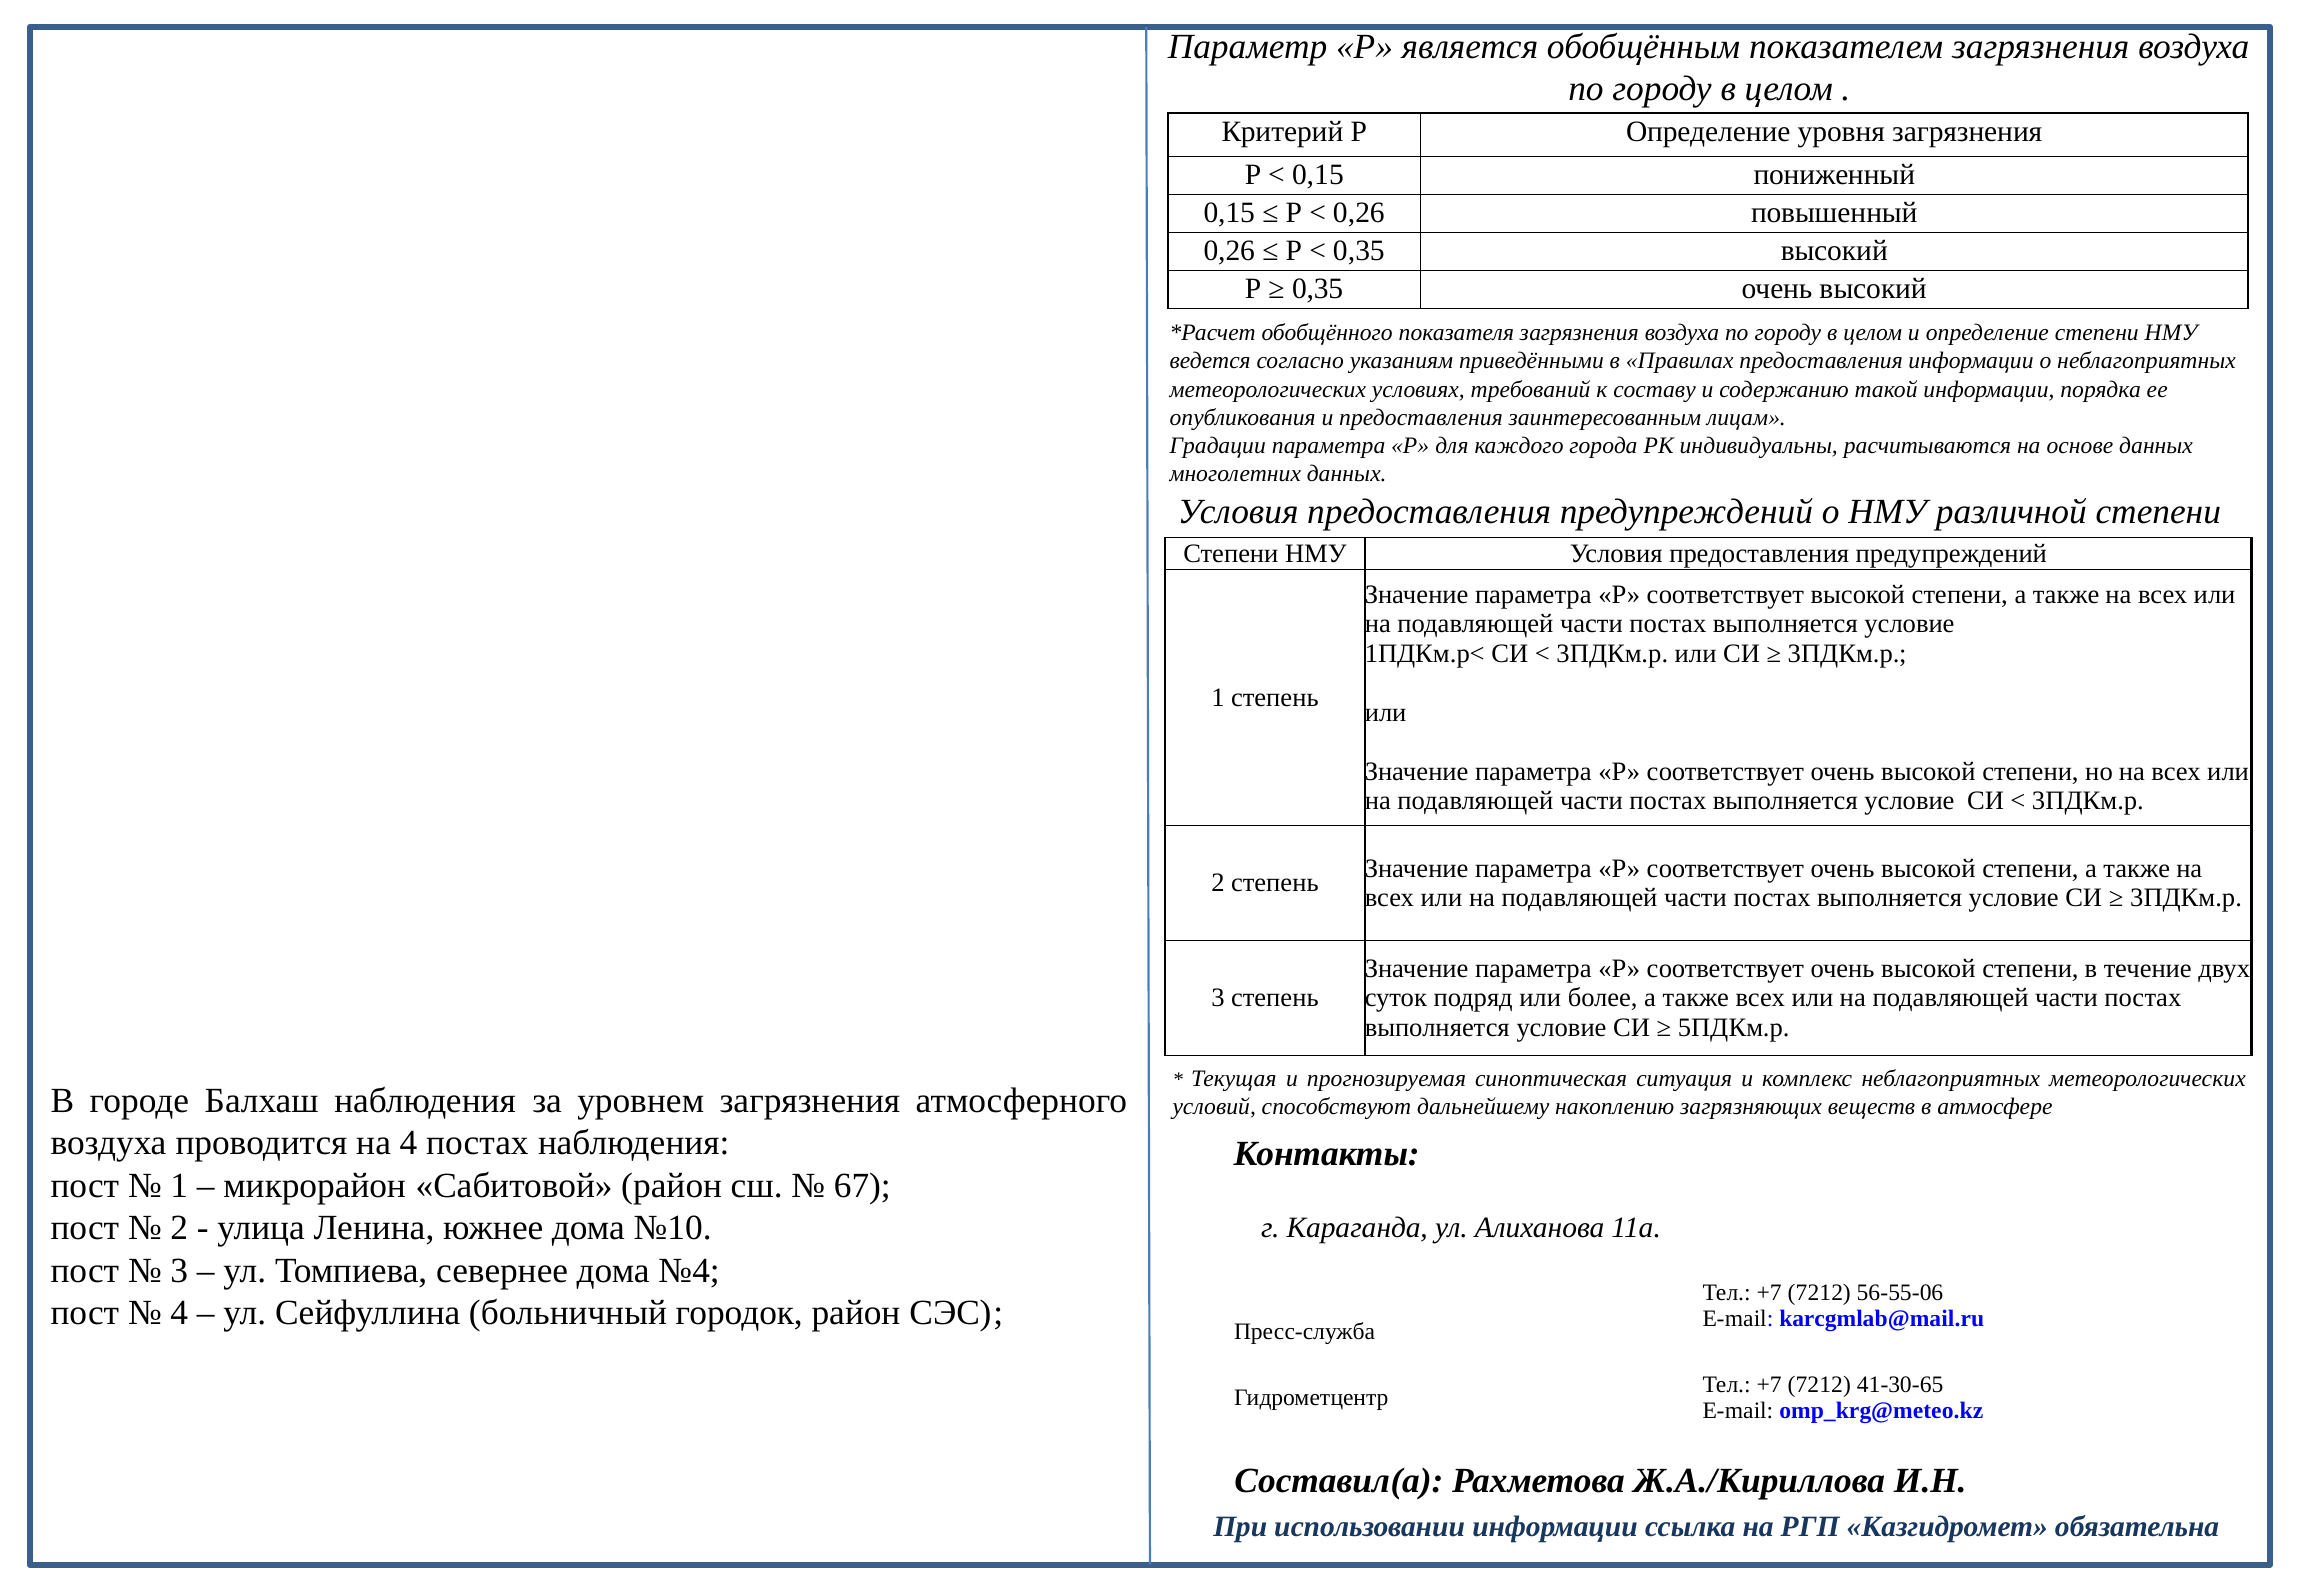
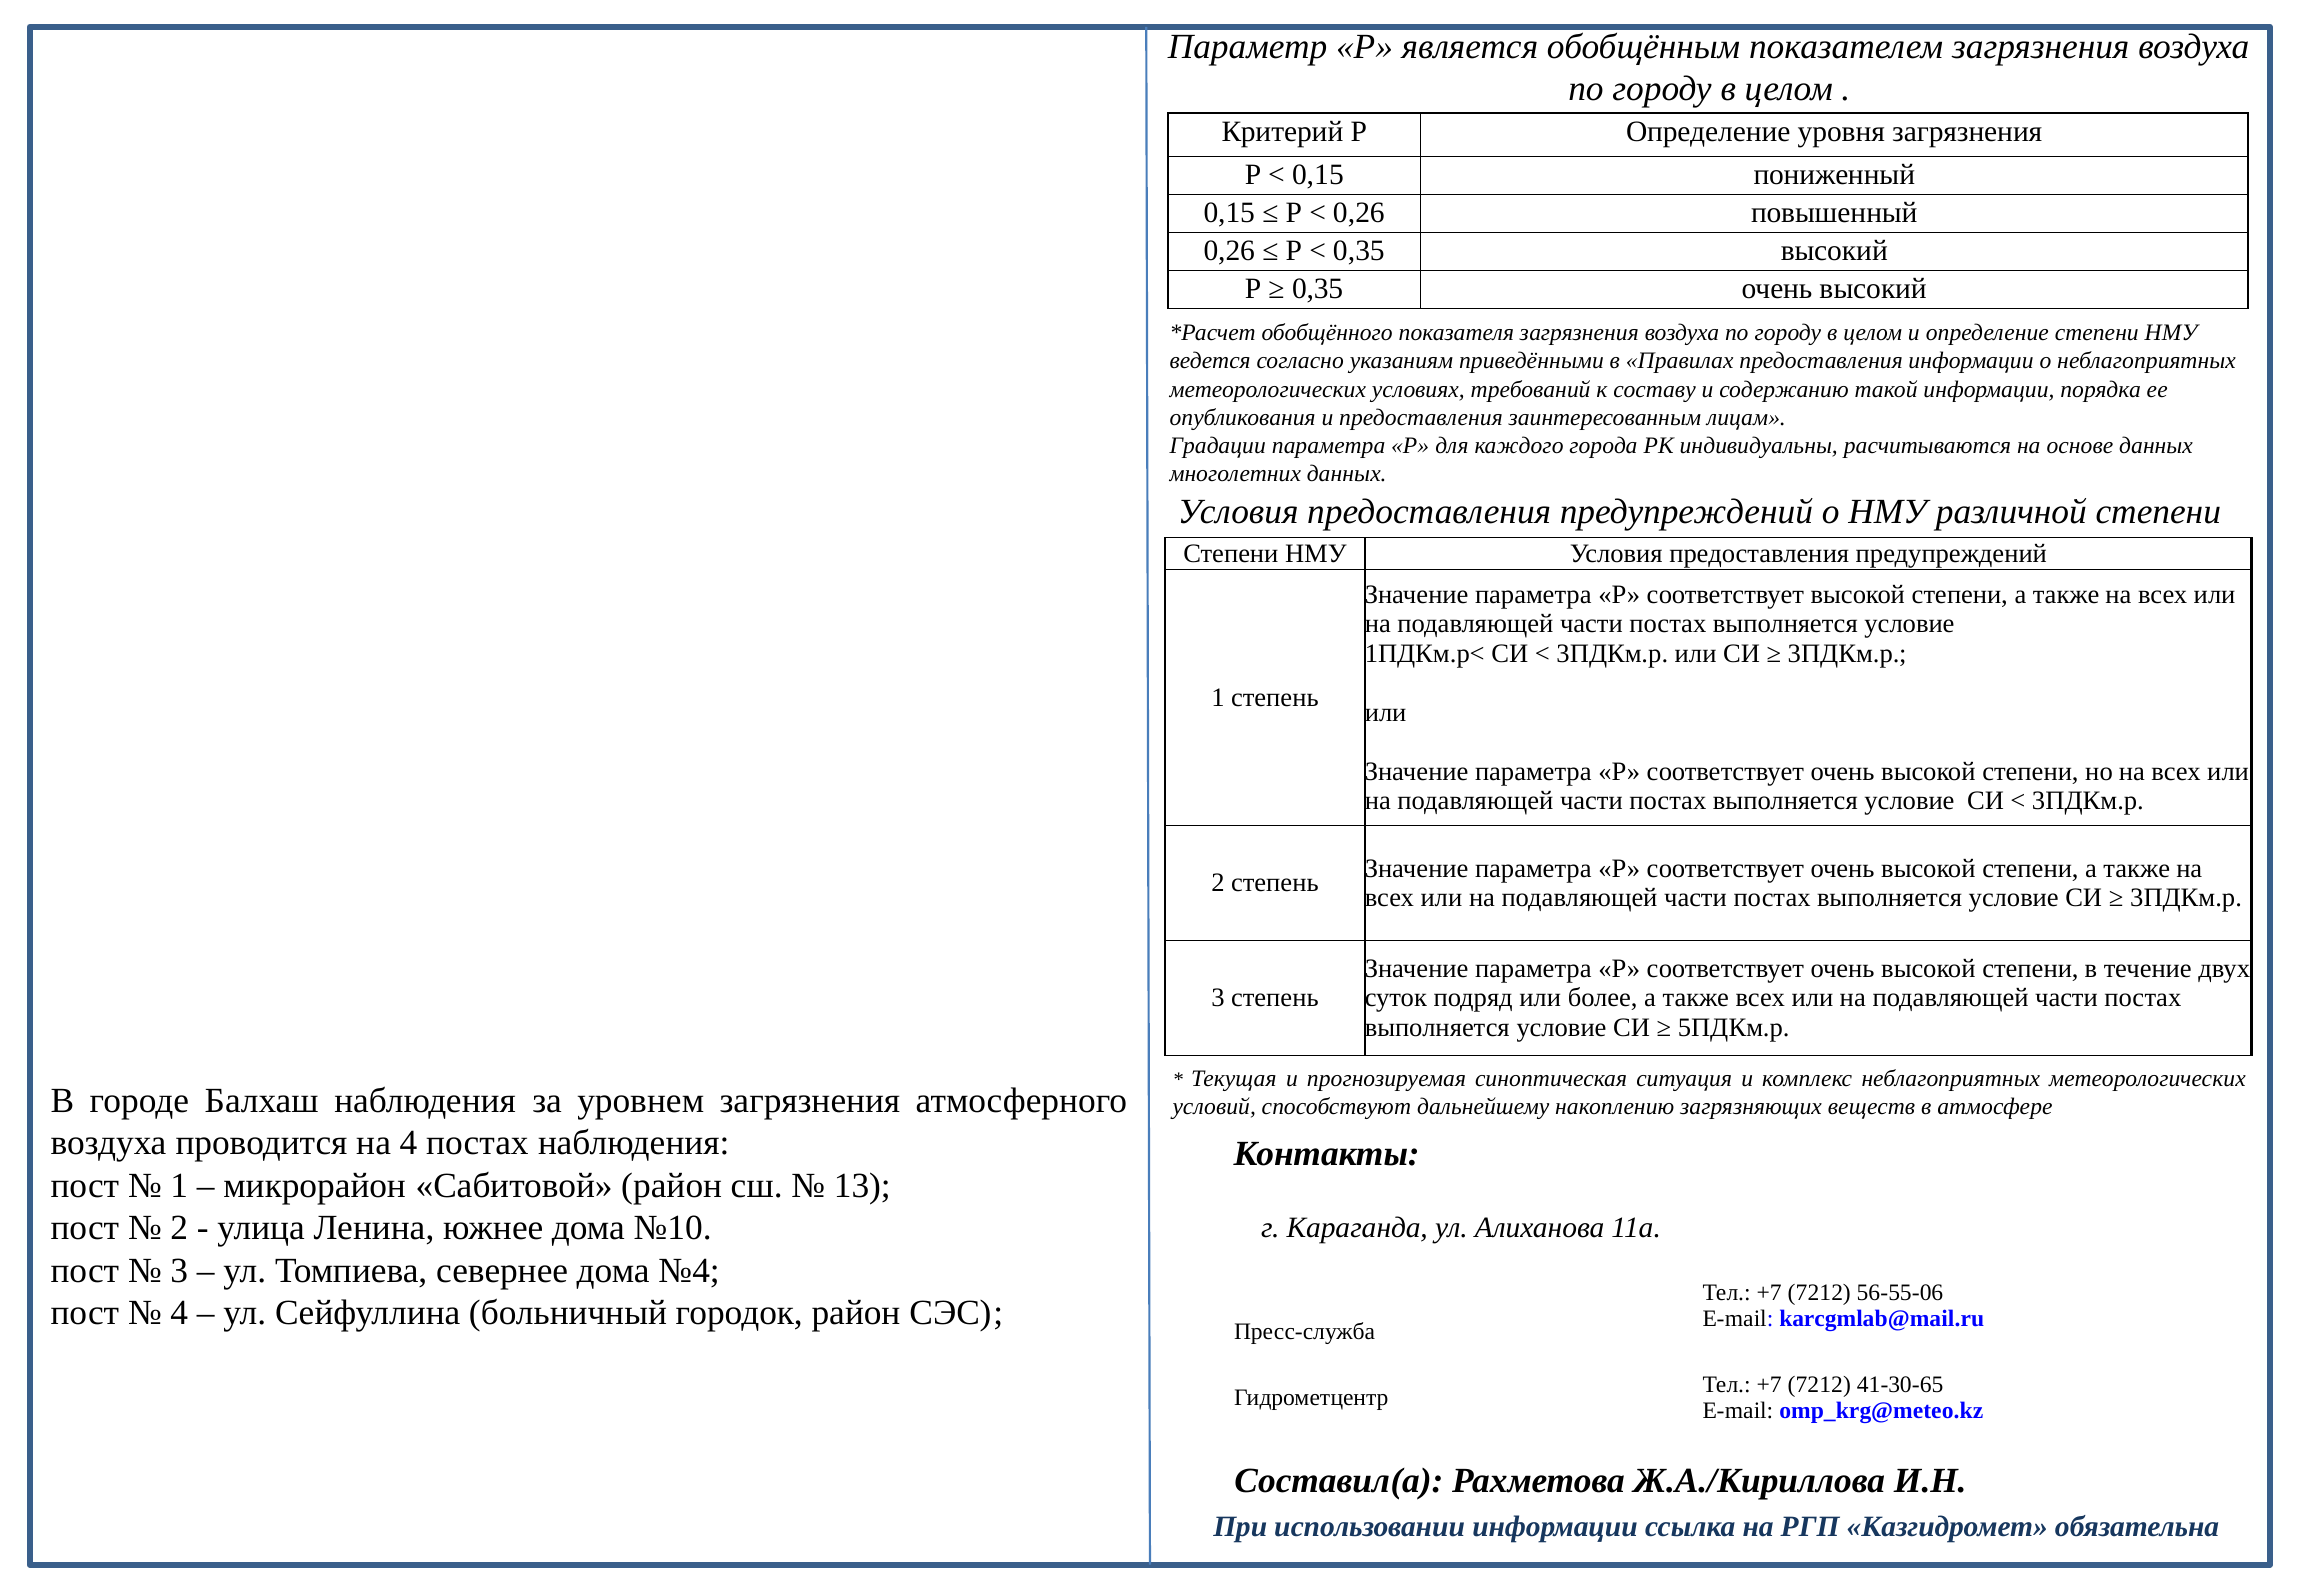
67: 67 -> 13 (862, 1186)
